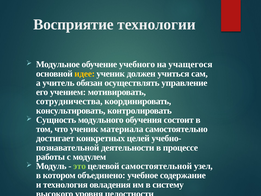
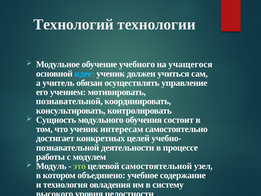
Восприятие: Восприятие -> Технологий (73, 24)
идее colour: yellow -> light blue (85, 74)
сотрудничества: сотрудничества -> познавательной (69, 101)
материала: материала -> интересам (122, 129)
